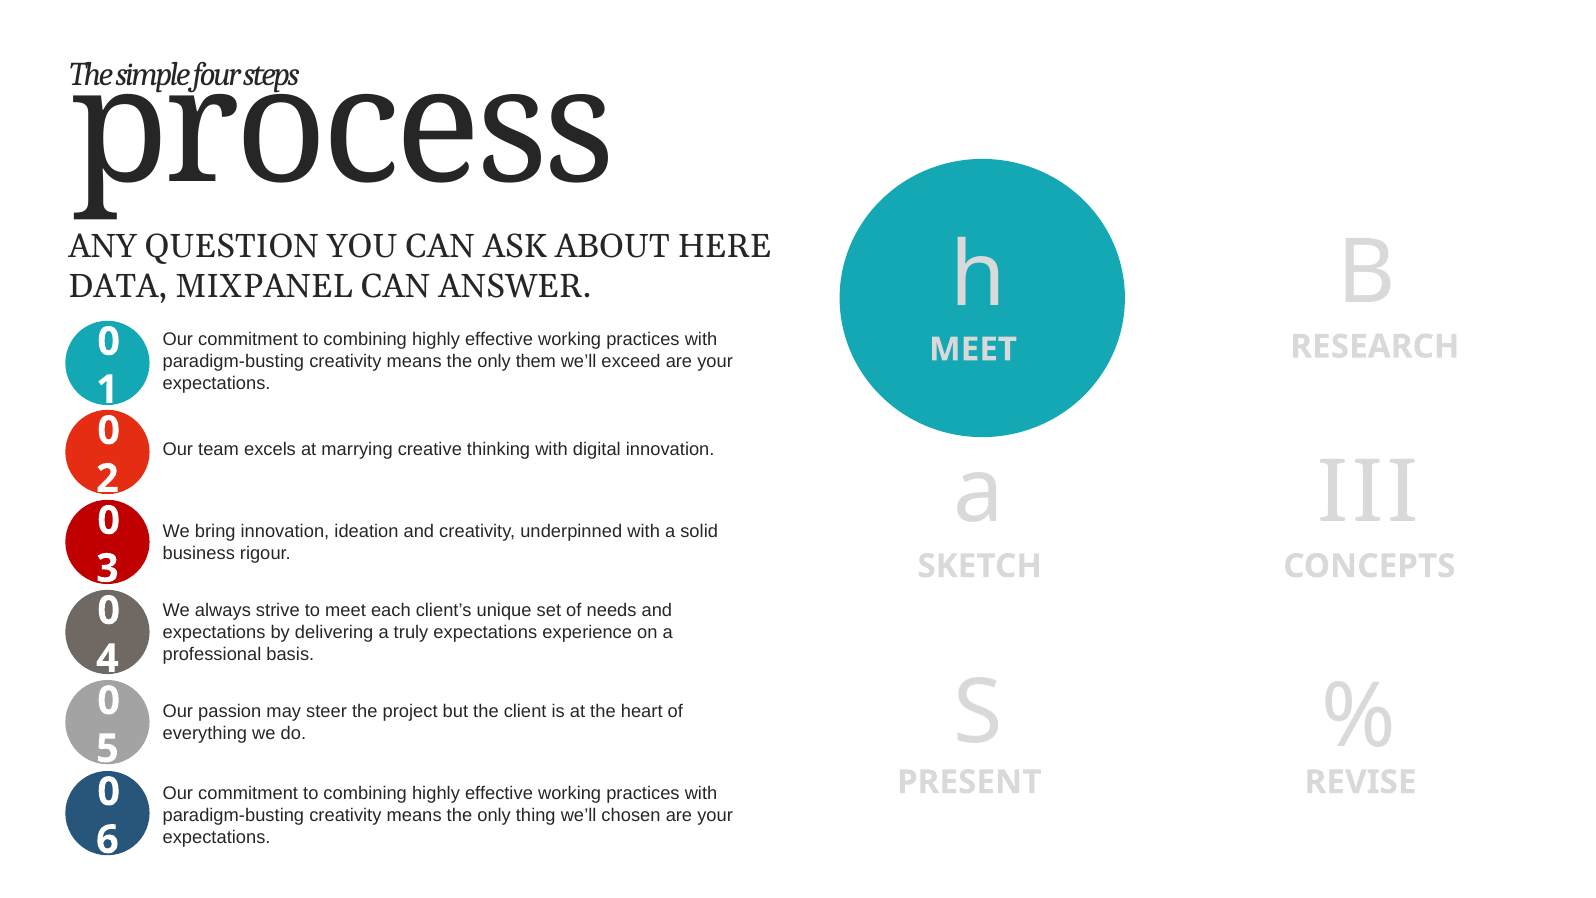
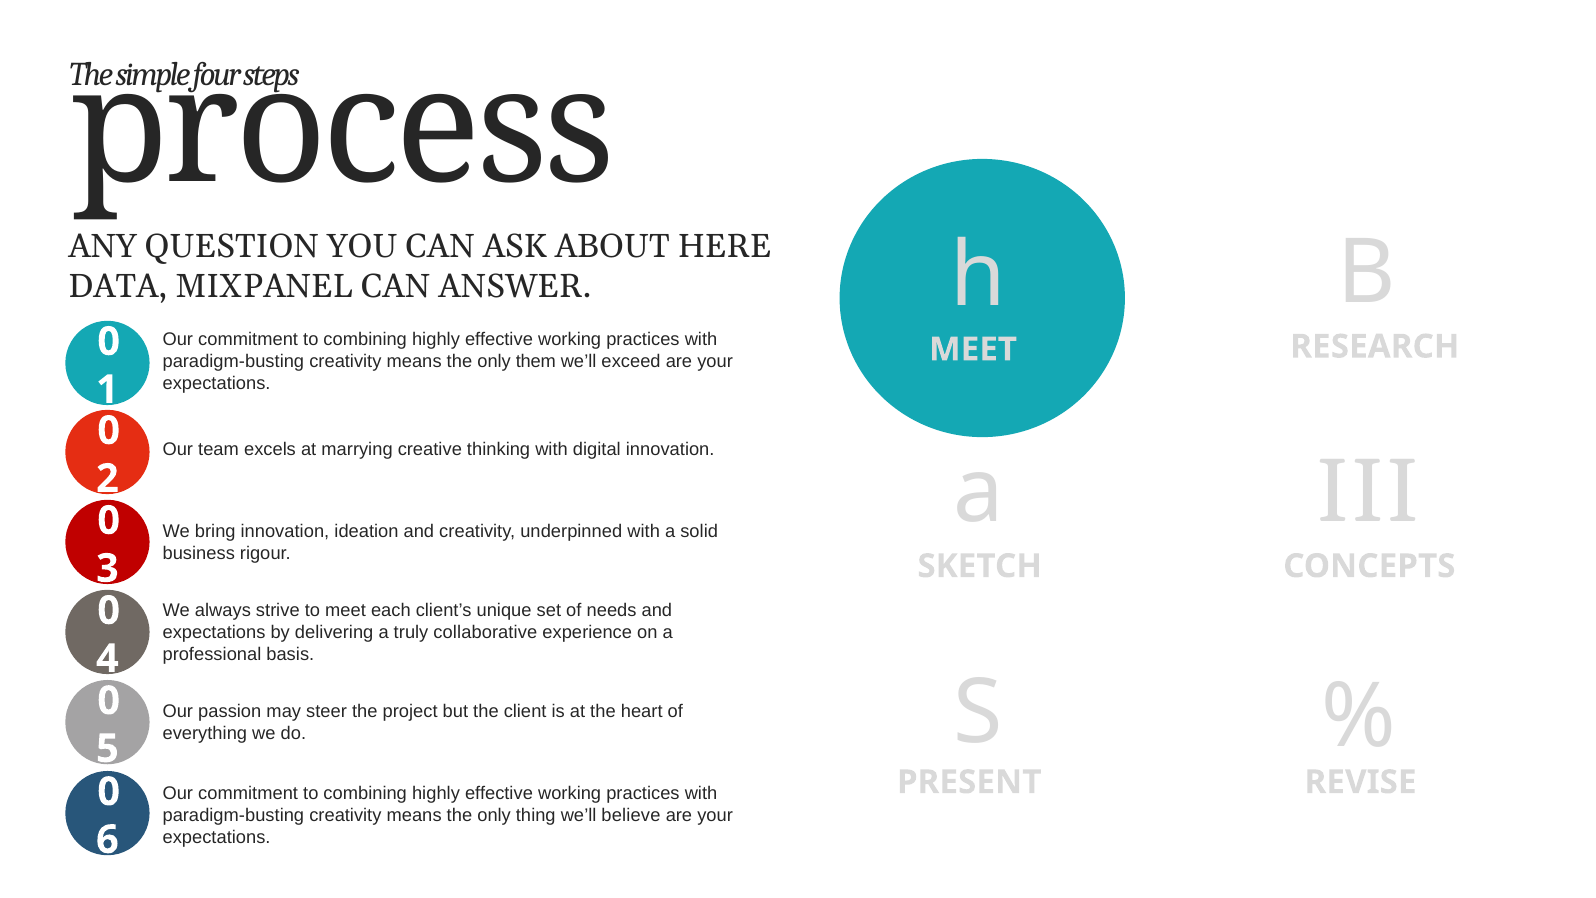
truly expectations: expectations -> collaborative (485, 633)
chosen: chosen -> believe (631, 815)
